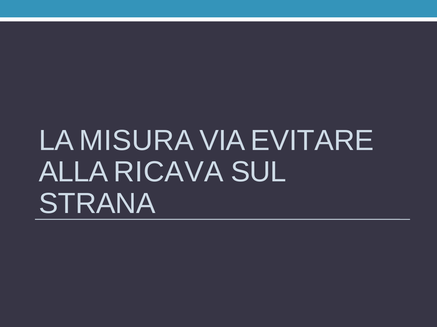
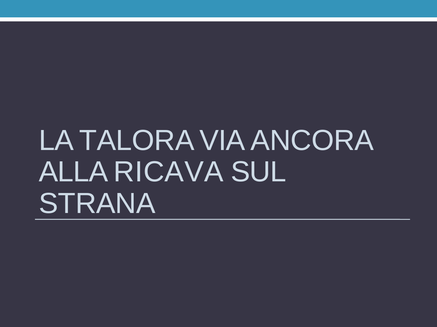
MISURA: MISURA -> TALORA (137, 141)
EVITARE: EVITARE -> ANCORA (312, 141)
